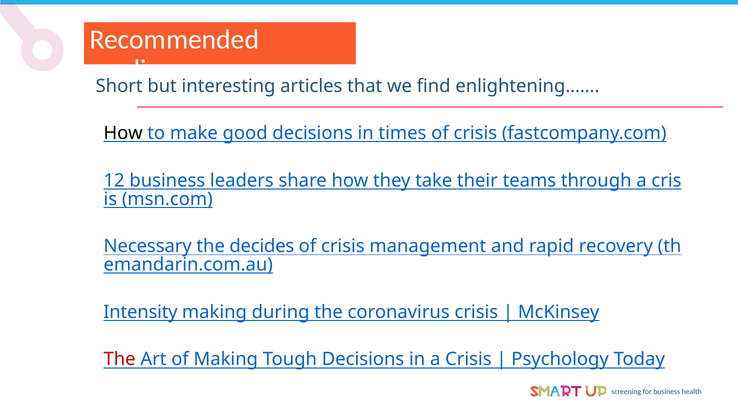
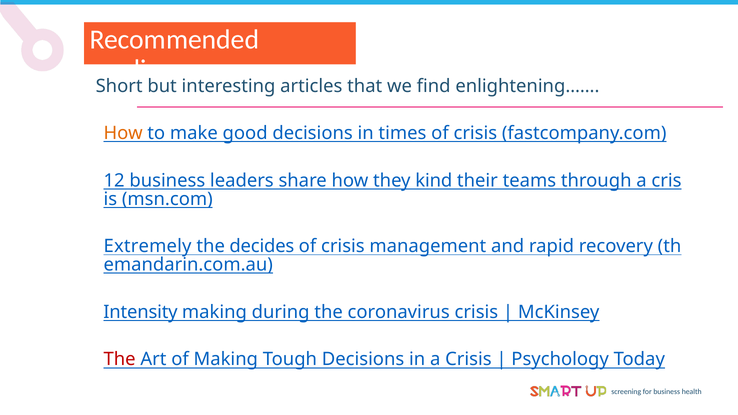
How colour: black -> orange (123, 133)
take: take -> kind (434, 181)
Necessary: Necessary -> Extremely (148, 246)
